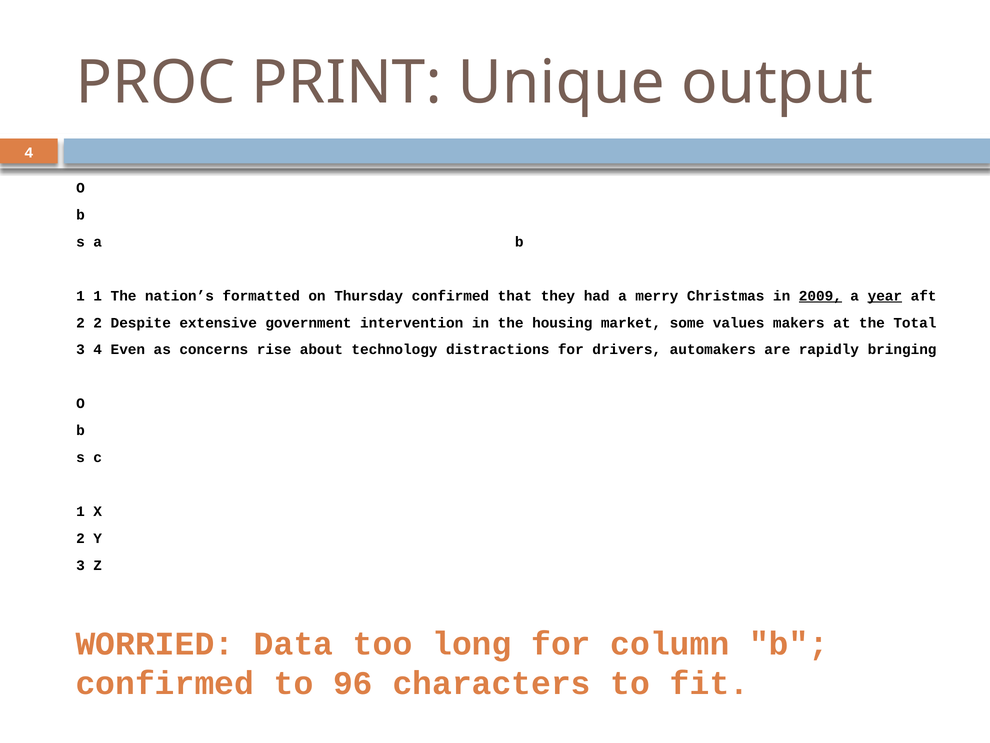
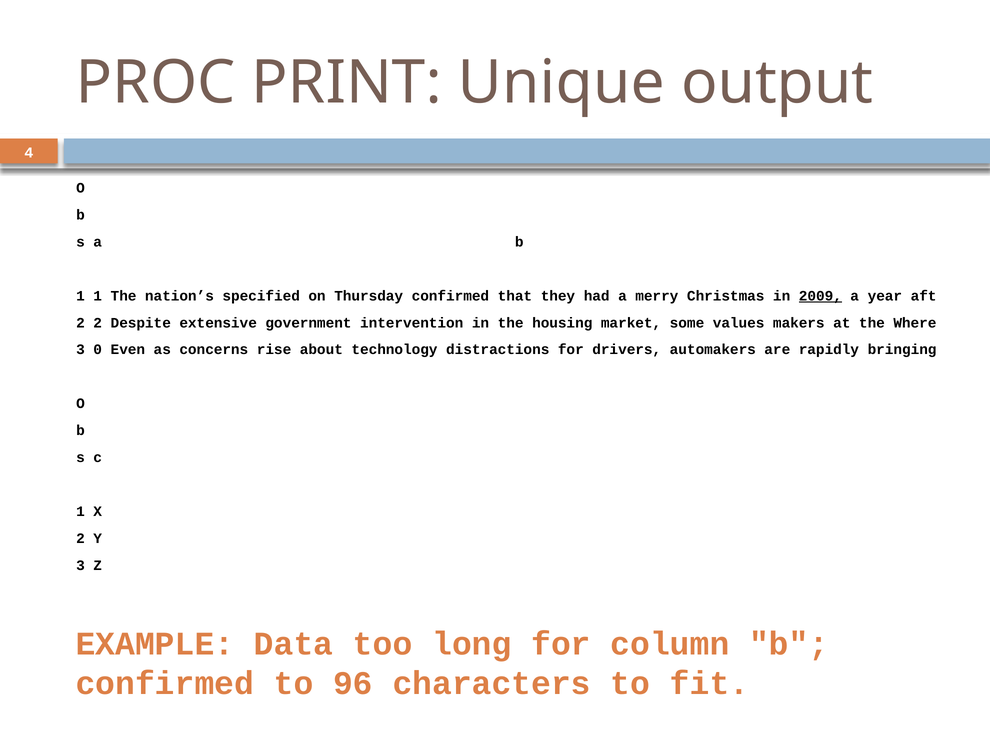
formatted: formatted -> specified (261, 296)
year underline: present -> none (885, 296)
Total: Total -> Where (915, 323)
3 4: 4 -> 0 (98, 349)
WORRIED: WORRIED -> EXAMPLE (155, 643)
